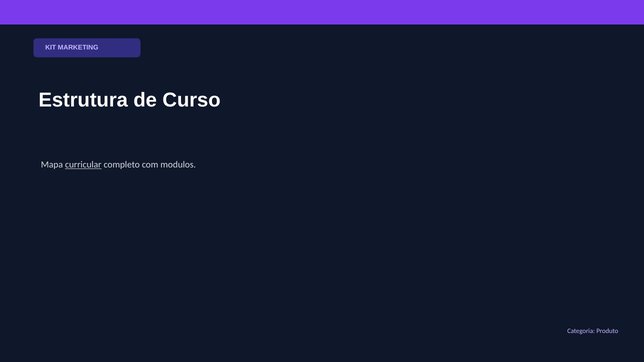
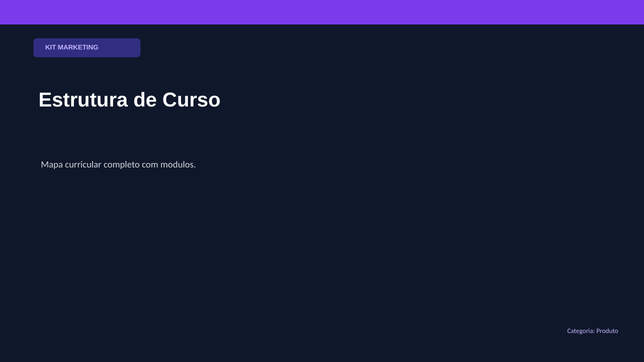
curricular underline: present -> none (83, 165)
